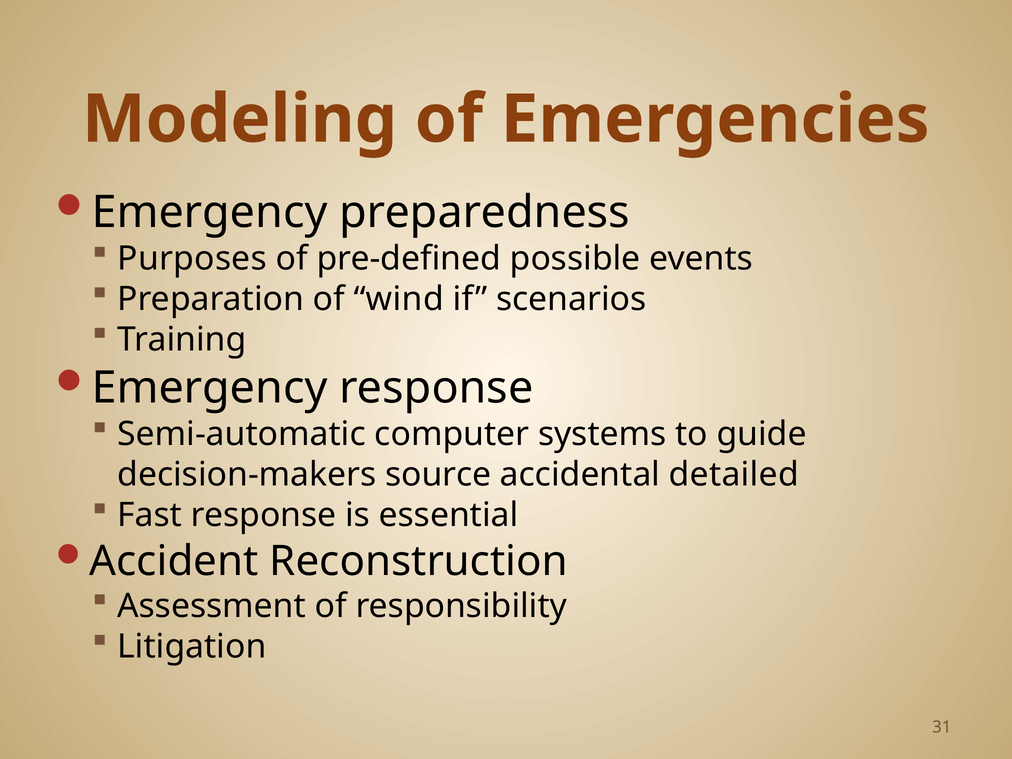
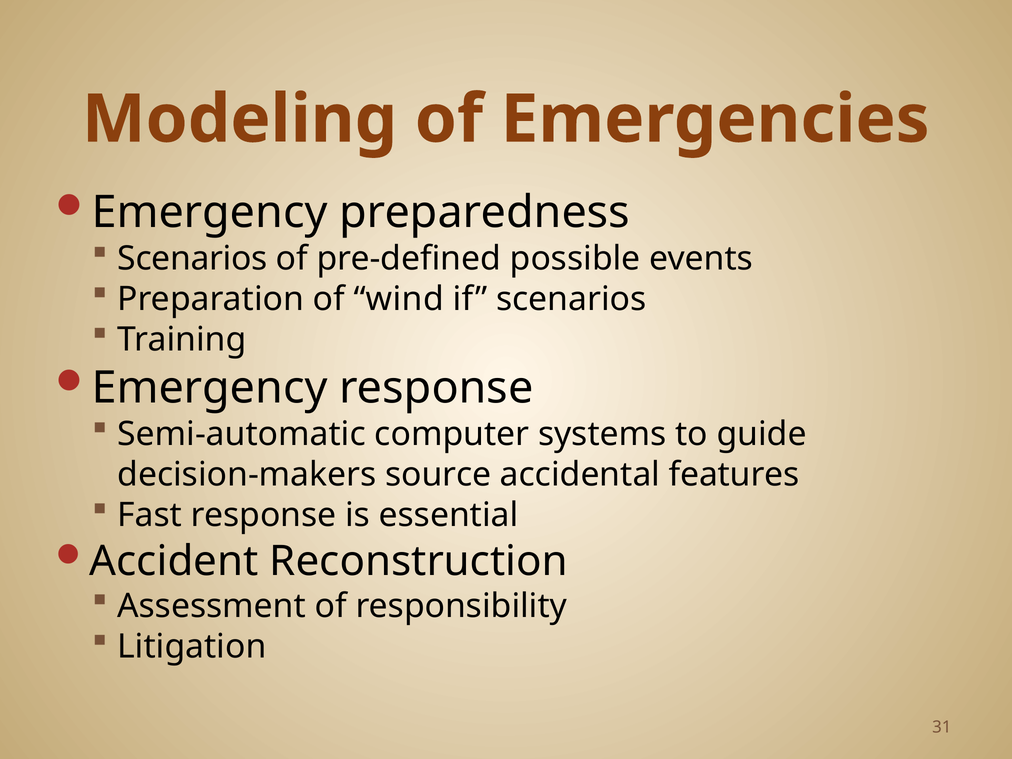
Purposes: Purposes -> Scenarios (192, 259)
detailed: detailed -> features (734, 475)
